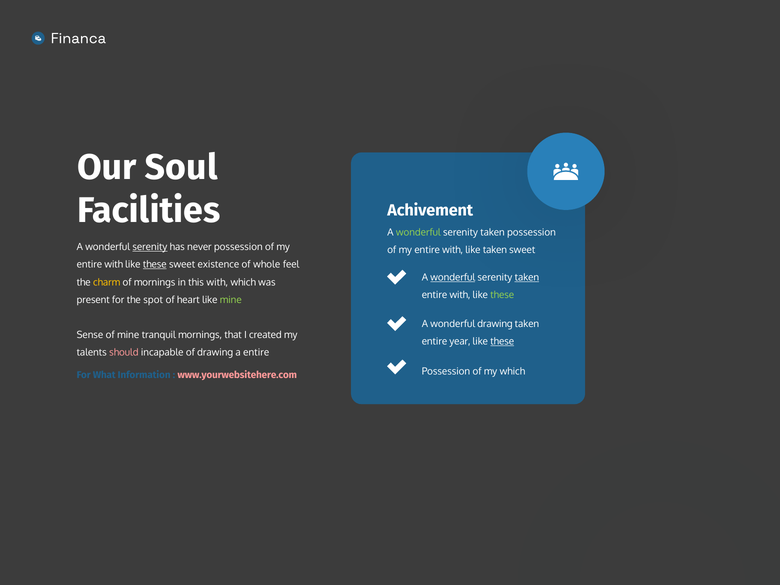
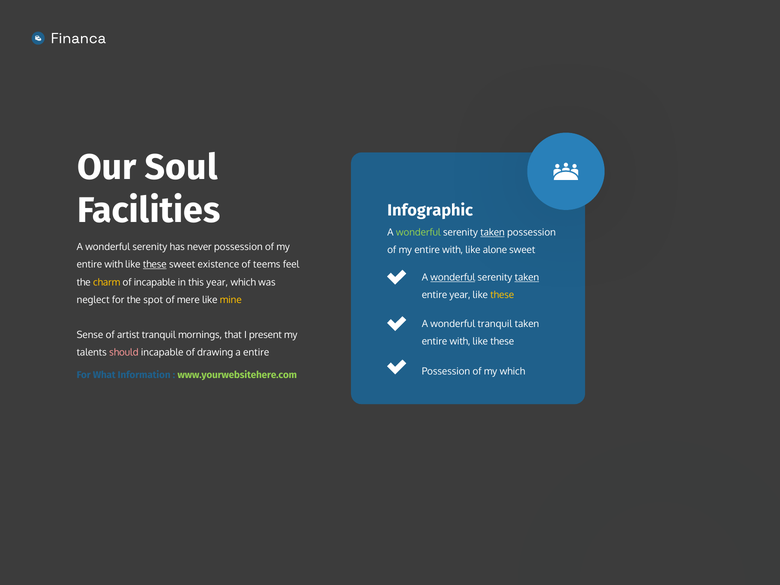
Achivement: Achivement -> Infographic (430, 210)
taken underline: none -> present (493, 232)
serenity underline: present -> none (150, 247)
like taken: taken -> alone (495, 250)
whole: whole -> teems (267, 265)
of mornings: mornings -> incapable (155, 282)
this with: with -> year (217, 282)
with: with -> year (460, 295)
these colour: light green -> yellow (502, 295)
present: present -> neglect (93, 300)
heart: heart -> mere (188, 300)
mine colour: light green -> yellow (231, 300)
wonderful drawing: drawing -> tranquil (495, 324)
of mine: mine -> artist (128, 335)
created: created -> present (265, 335)
year: year -> with (460, 341)
these underline: present -> none (502, 341)
www.yourwebsitehere.com colour: pink -> light green (237, 375)
